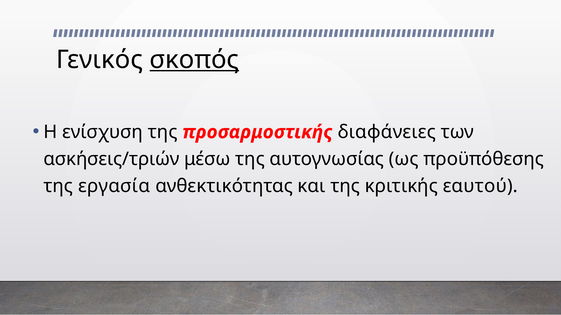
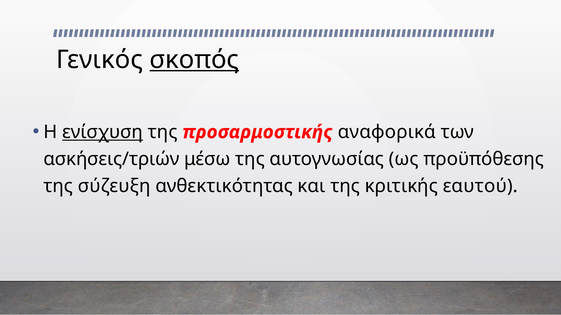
ενίσχυση underline: none -> present (103, 132)
διαφάνειες: διαφάνειες -> αναφορικά (387, 132)
εργασία: εργασία -> σύζευξη (114, 186)
